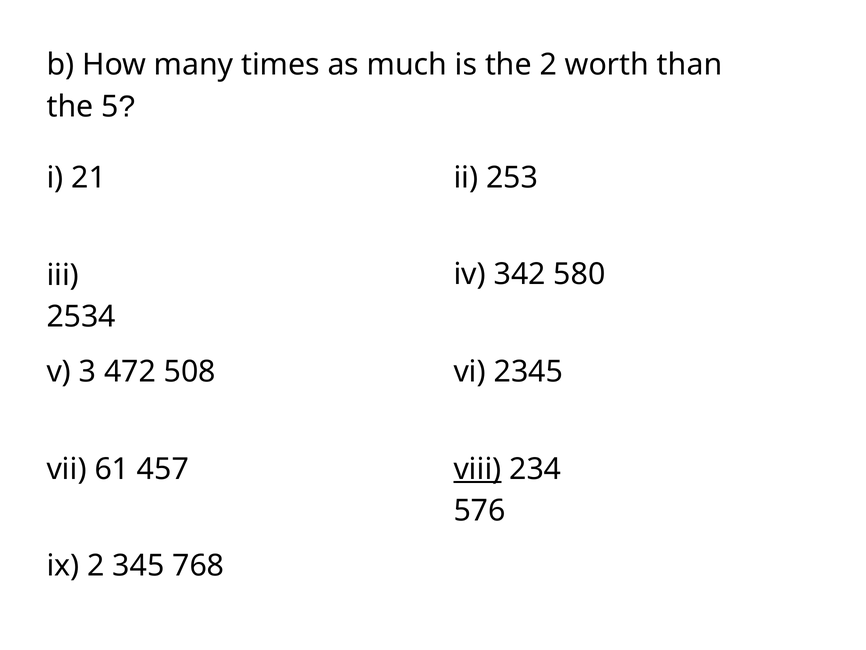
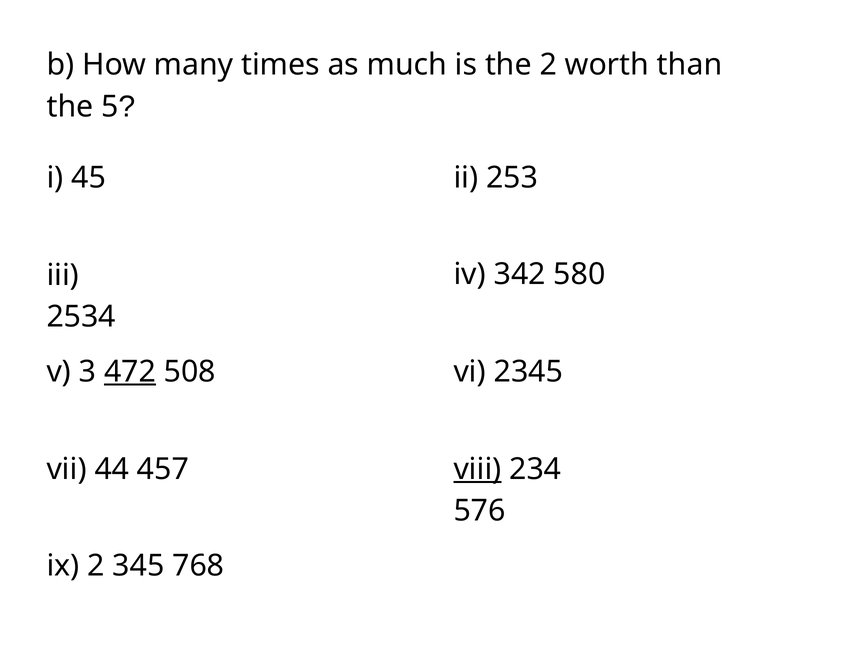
21: 21 -> 45 (89, 178)
472 underline: none -> present (130, 371)
61: 61 -> 44 (112, 469)
